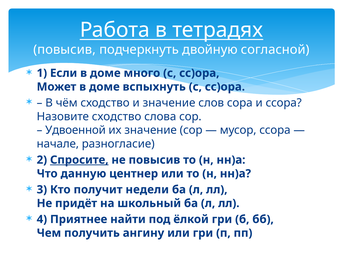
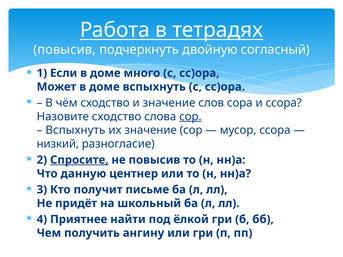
согласной: согласной -> согласный (275, 50)
сор underline: none -> present (190, 117)
Удвоенной: Удвоенной -> Вспыхнуть (75, 130)
начале: начале -> низкий (58, 144)
недели: недели -> письме (147, 190)
